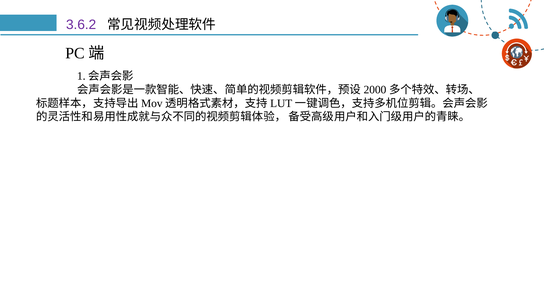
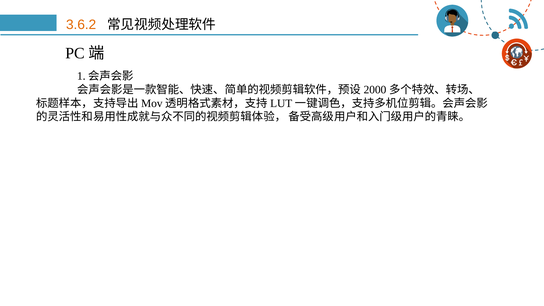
3.6.2 colour: purple -> orange (81, 25)
